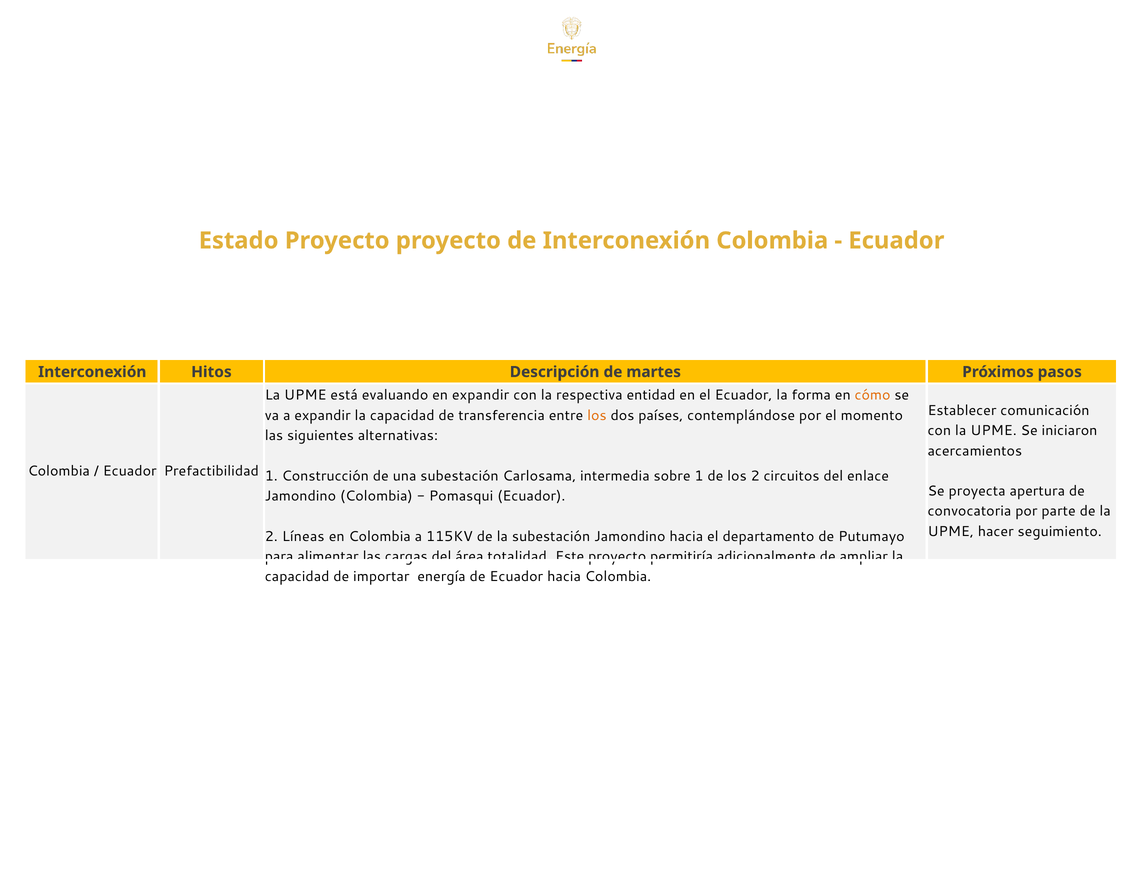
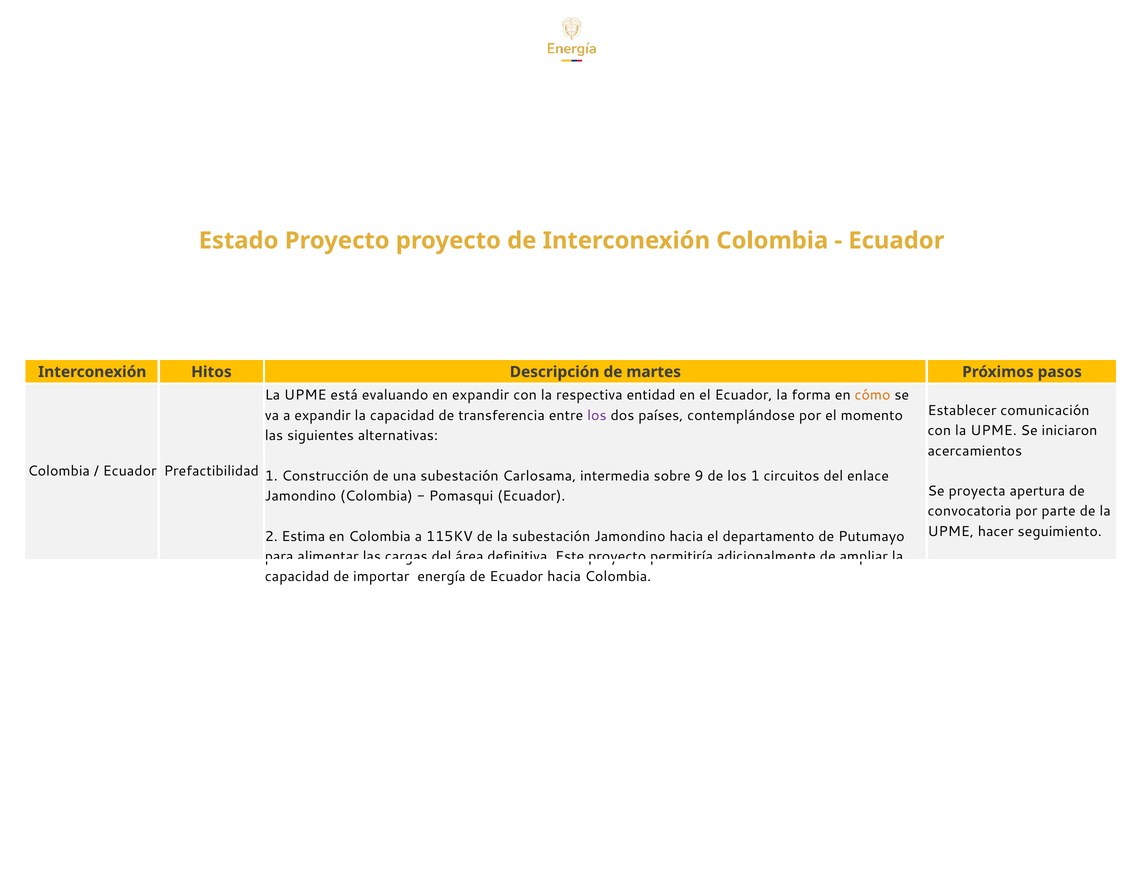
los colour: orange -> purple (597, 415)
sobre 1: 1 -> 9 (699, 476)
los 2: 2 -> 1 (755, 476)
Líneas: Líneas -> Estima (303, 536)
totalidad: totalidad -> definitiva (519, 557)
